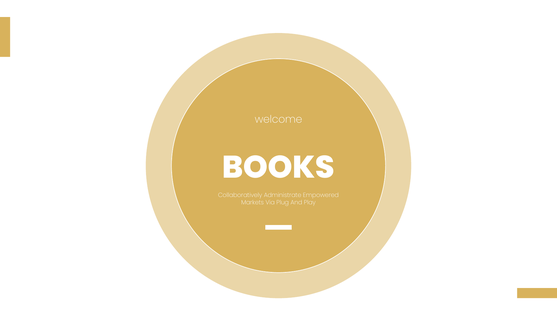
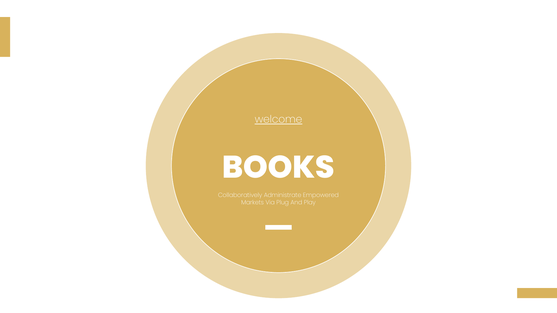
welcome underline: none -> present (278, 120)
